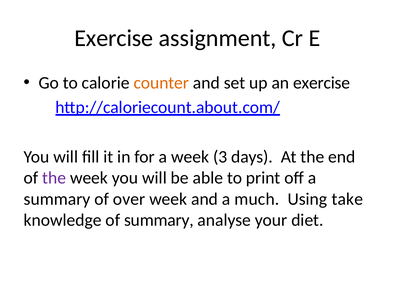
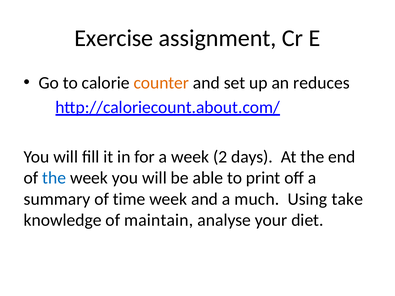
an exercise: exercise -> reduces (321, 83)
3: 3 -> 2 (220, 157)
the colour: purple -> blue (54, 178)
over: over -> time (129, 199)
of summary: summary -> maintain (159, 220)
